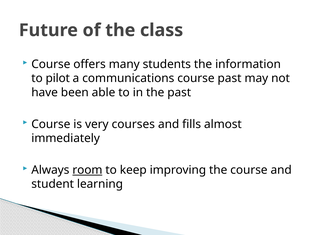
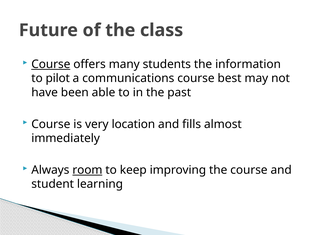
Course underline: none -> present (51, 64)
course past: past -> best (230, 79)
courses: courses -> location (133, 124)
